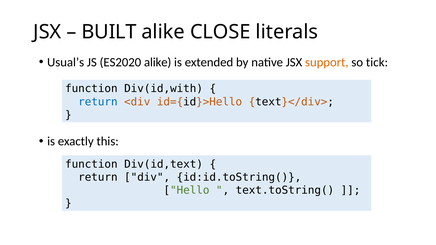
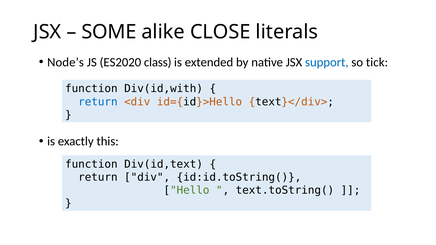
BUILT: BUILT -> SOME (109, 32)
Usual’s: Usual’s -> Node’s (66, 62)
ES2020 alike: alike -> class (158, 62)
support colour: orange -> blue (327, 62)
